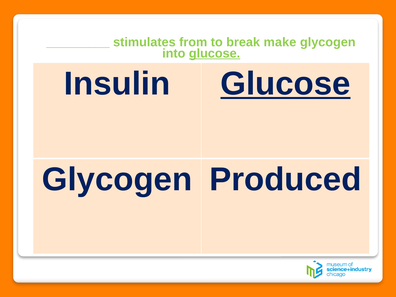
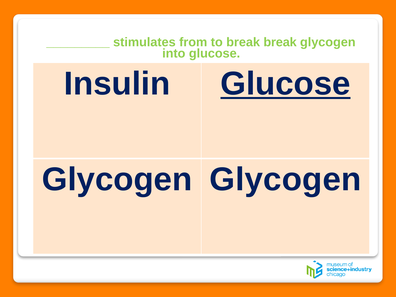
break make: make -> break (280, 42)
glucose underline: present -> none (215, 53)
Glycogen Produced: Produced -> Glycogen (285, 179)
